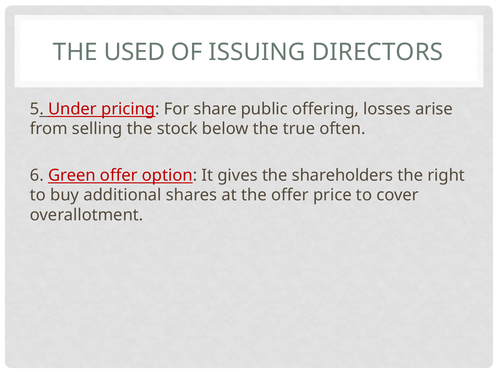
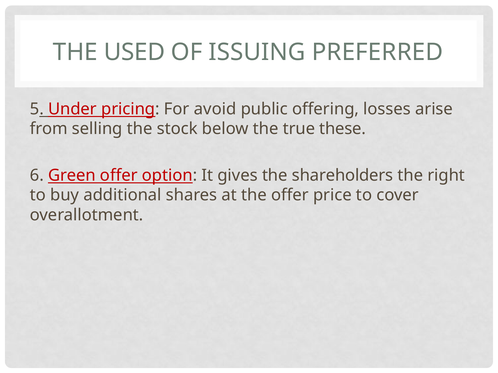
DIRECTORS: DIRECTORS -> PREFERRED (377, 52)
share: share -> avoid (215, 109)
often: often -> these (343, 129)
